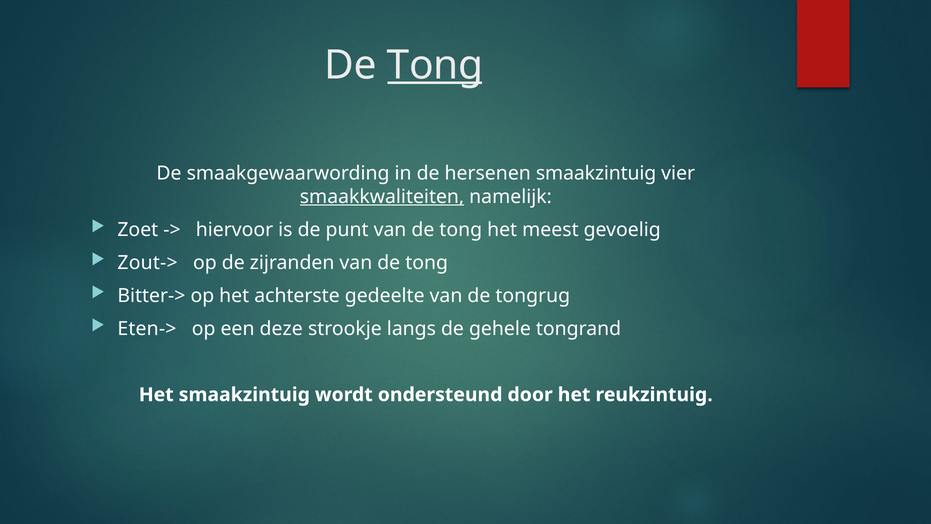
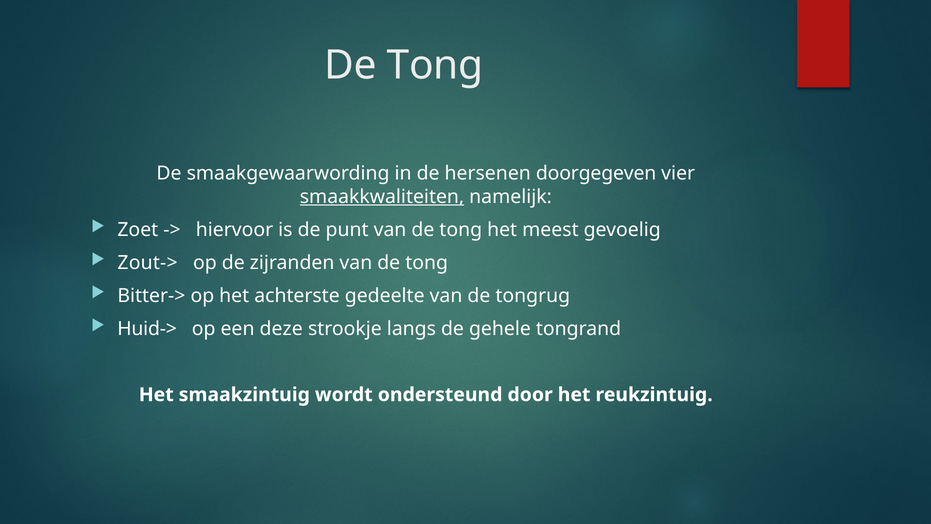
Tong underline: present -> none (435, 65)
hersenen smaakzintuig: smaakzintuig -> doorgegeven (596, 173)
Eten->: Eten-> -> Huid-> (147, 329)
